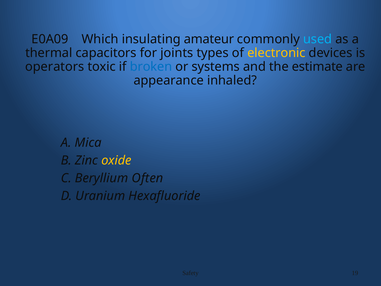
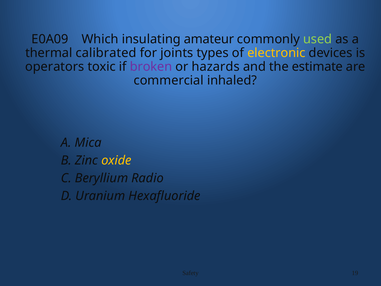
used colour: light blue -> light green (318, 39)
capacitors: capacitors -> calibrated (106, 53)
broken colour: blue -> purple (151, 67)
systems: systems -> hazards (216, 67)
appearance: appearance -> commercial (169, 80)
Often: Often -> Radio (148, 178)
